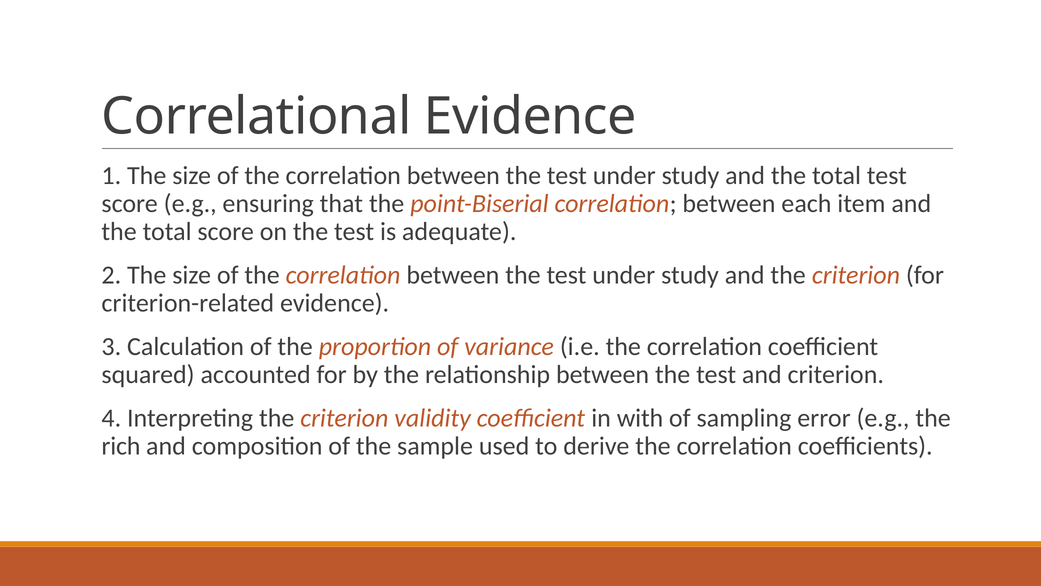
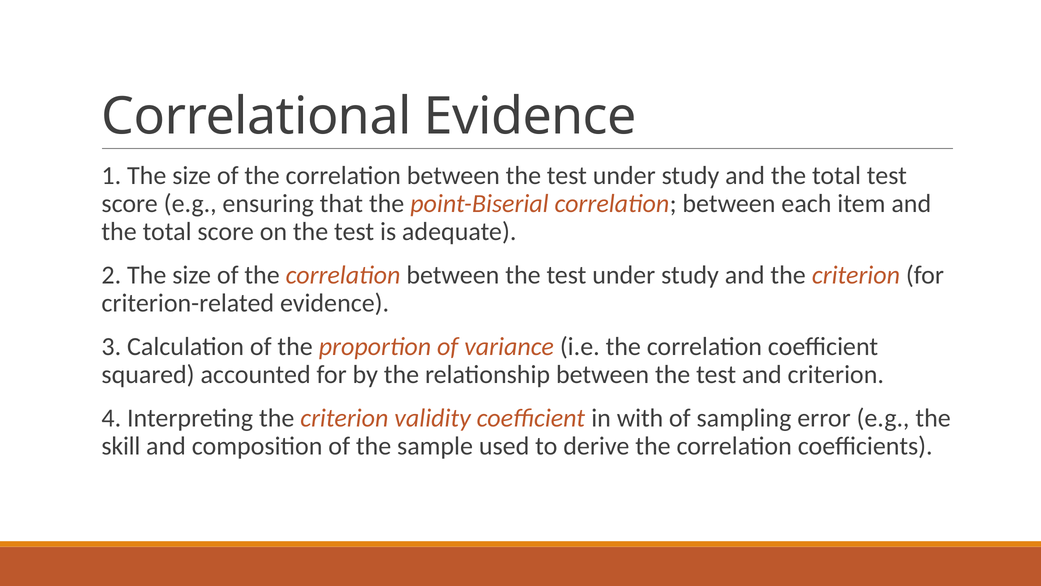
rich: rich -> skill (121, 446)
